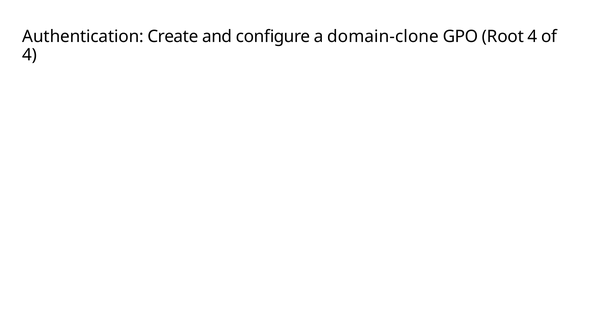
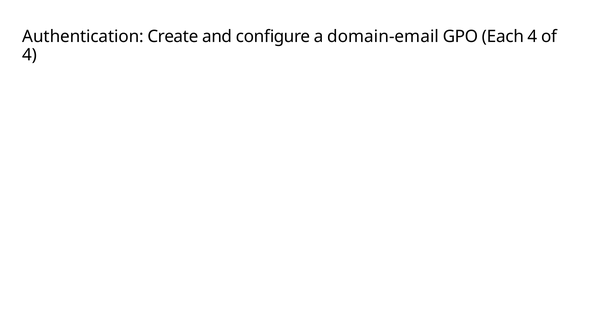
domain-clone: domain-clone -> domain-email (383, 36)
Root: Root -> Each (503, 36)
